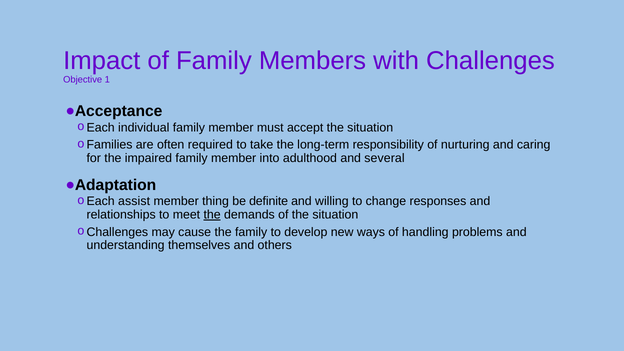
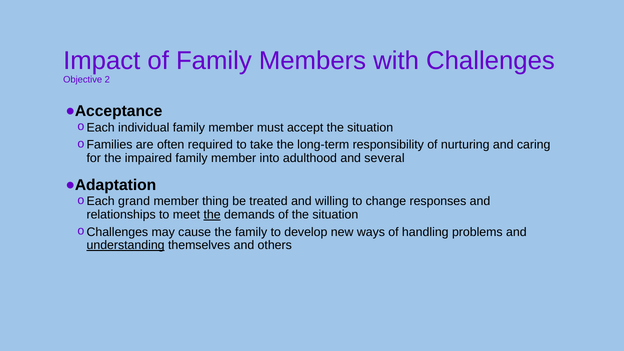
1: 1 -> 2 (107, 80)
assist: assist -> grand (134, 201)
definite: definite -> treated (269, 201)
understanding underline: none -> present (126, 245)
